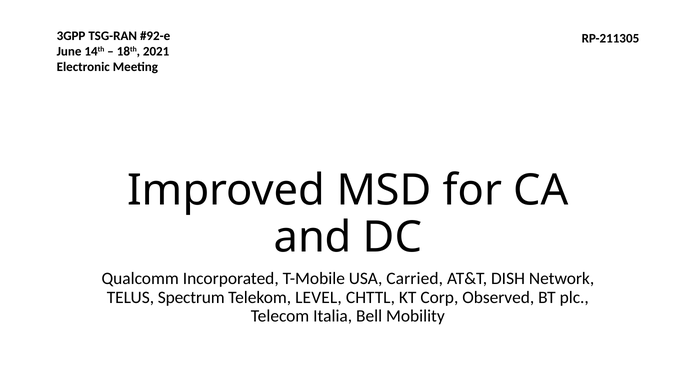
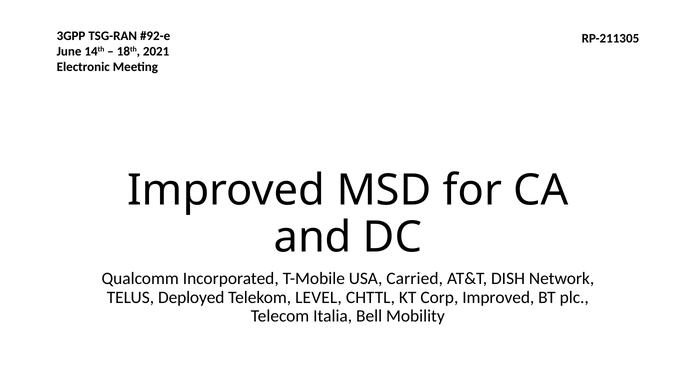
Spectrum: Spectrum -> Deployed (191, 298)
Corp Observed: Observed -> Improved (498, 298)
